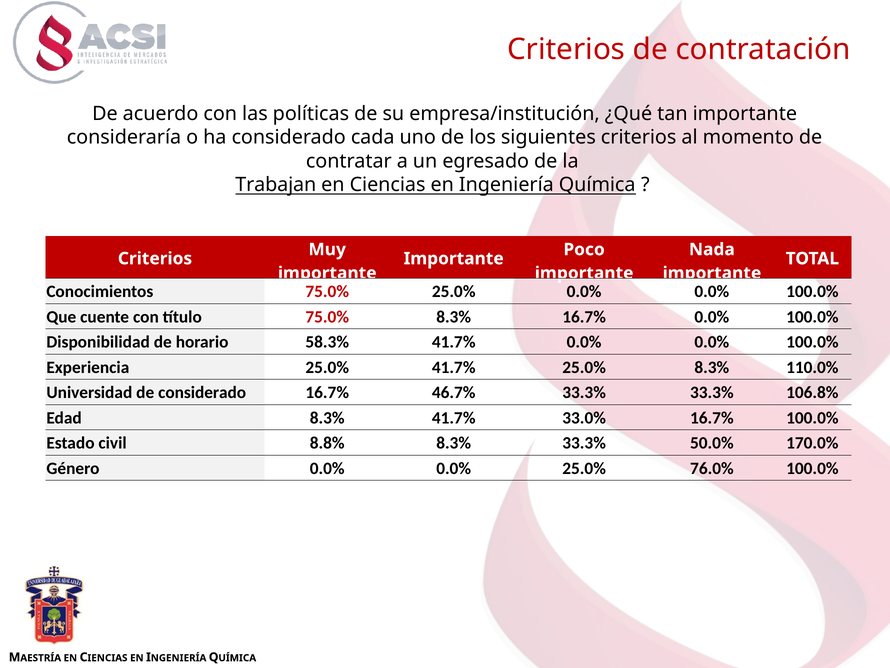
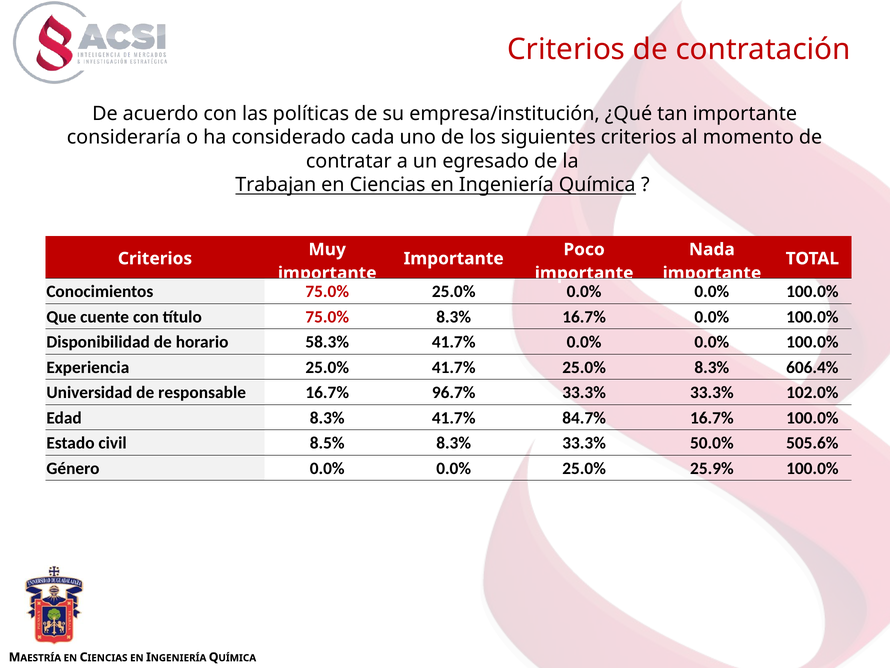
110.0%: 110.0% -> 606.4% (812, 367)
de considerado: considerado -> responsable (202, 392)
46.7%: 46.7% -> 96.7% (454, 392)
106.8%: 106.8% -> 102.0% (812, 392)
33.0%: 33.0% -> 84.7% (584, 418)
8.8%: 8.8% -> 8.5% (327, 443)
170.0%: 170.0% -> 505.6% (812, 443)
76.0%: 76.0% -> 25.9% (712, 468)
